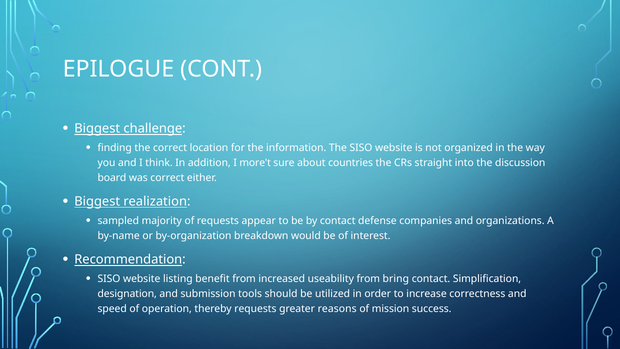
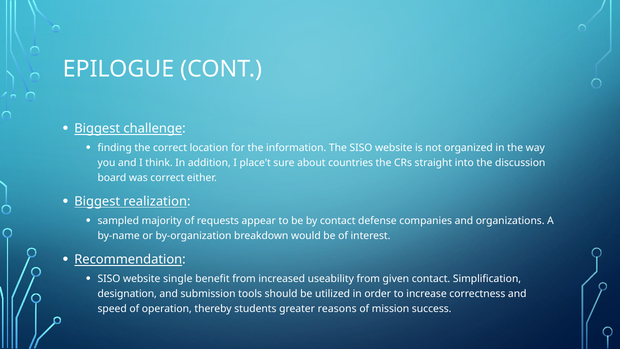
more't: more't -> place't (255, 163)
listing: listing -> single (178, 279)
bring: bring -> given (396, 279)
thereby requests: requests -> students (255, 309)
